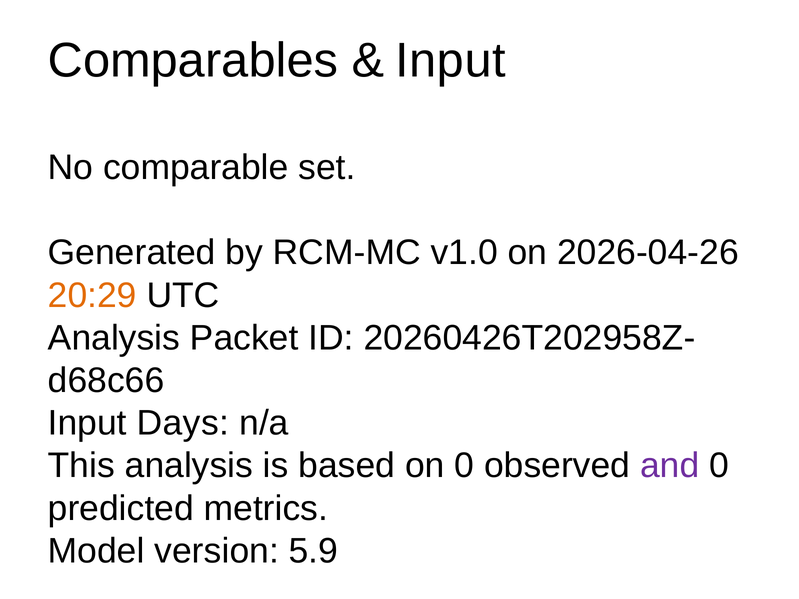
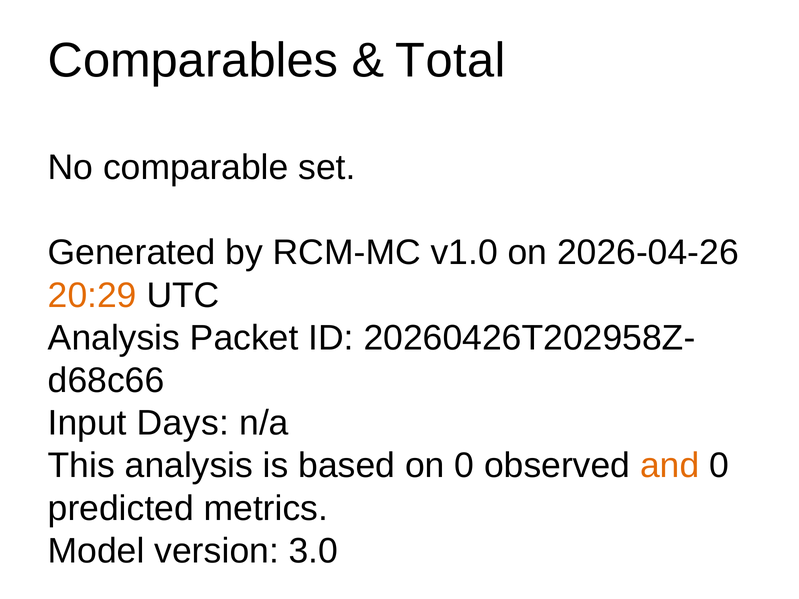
Input: Input -> Total (451, 61)
and colour: purple -> orange (670, 466)
5.9: 5.9 -> 3.0 (313, 551)
